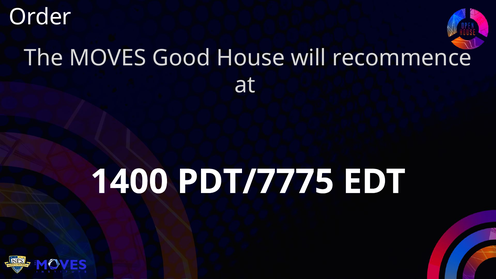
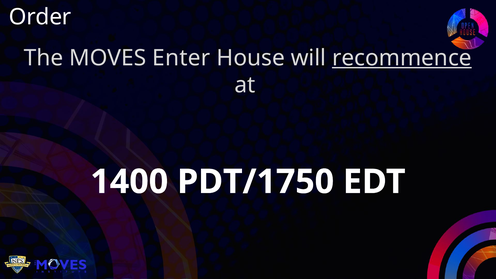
Good: Good -> Enter (181, 58)
recommence underline: none -> present (402, 58)
PDT/7775: PDT/7775 -> PDT/1750 (256, 182)
